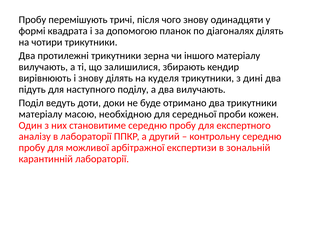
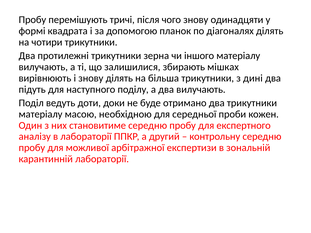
кендир: кендир -> мішках (223, 67)
куделя: куделя -> більша (164, 78)
